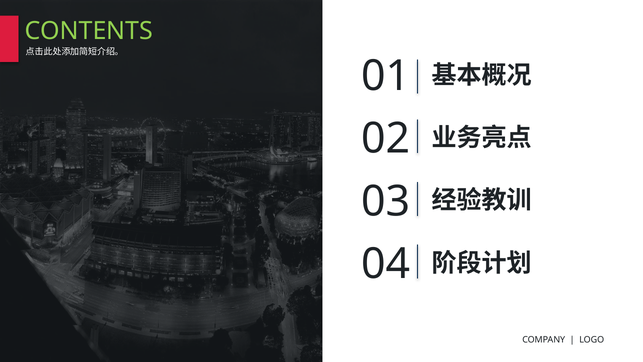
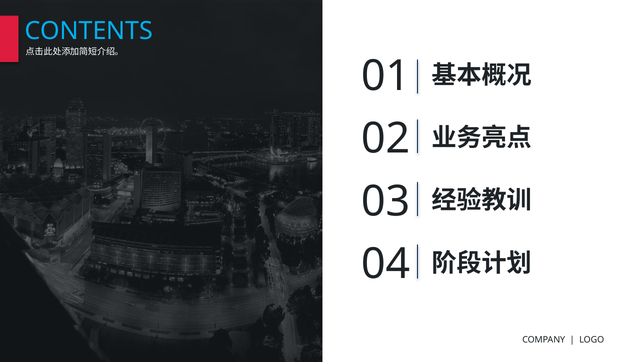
CONTENTS colour: light green -> light blue (89, 31)
